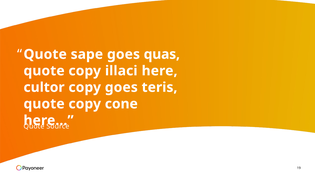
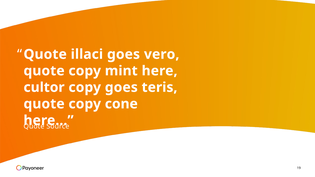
sape: sape -> illaci (87, 54)
quas: quas -> vero (162, 54)
illaci: illaci -> mint (121, 71)
